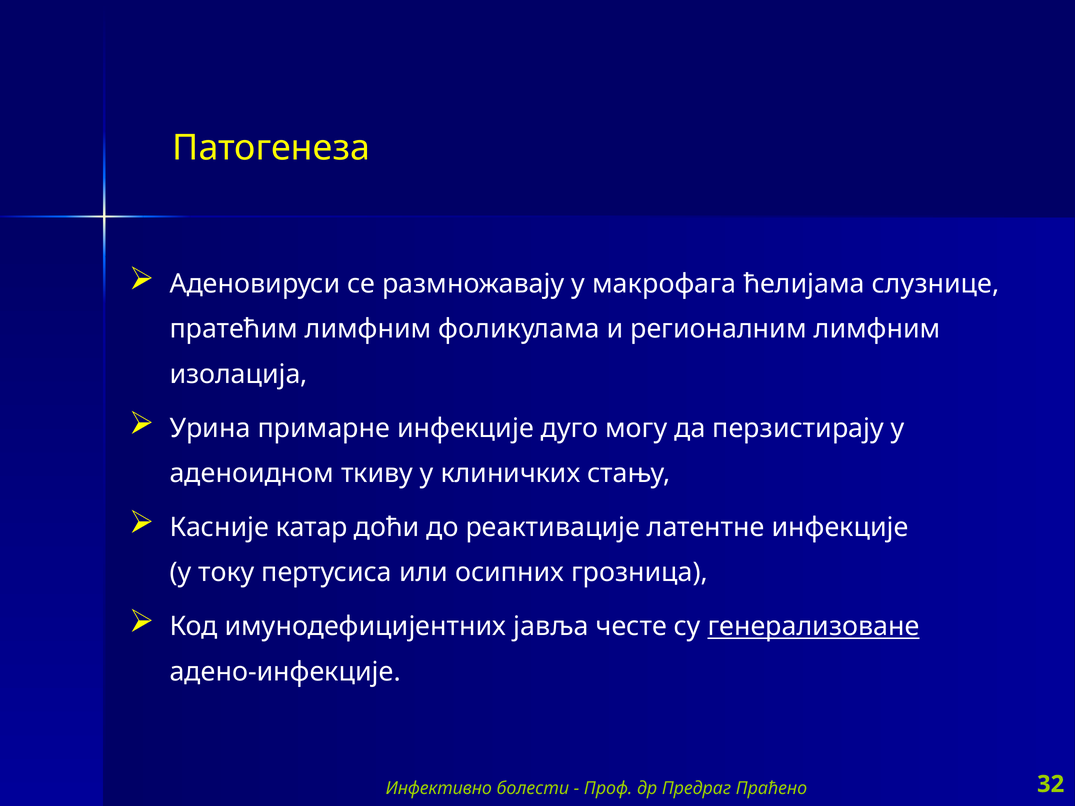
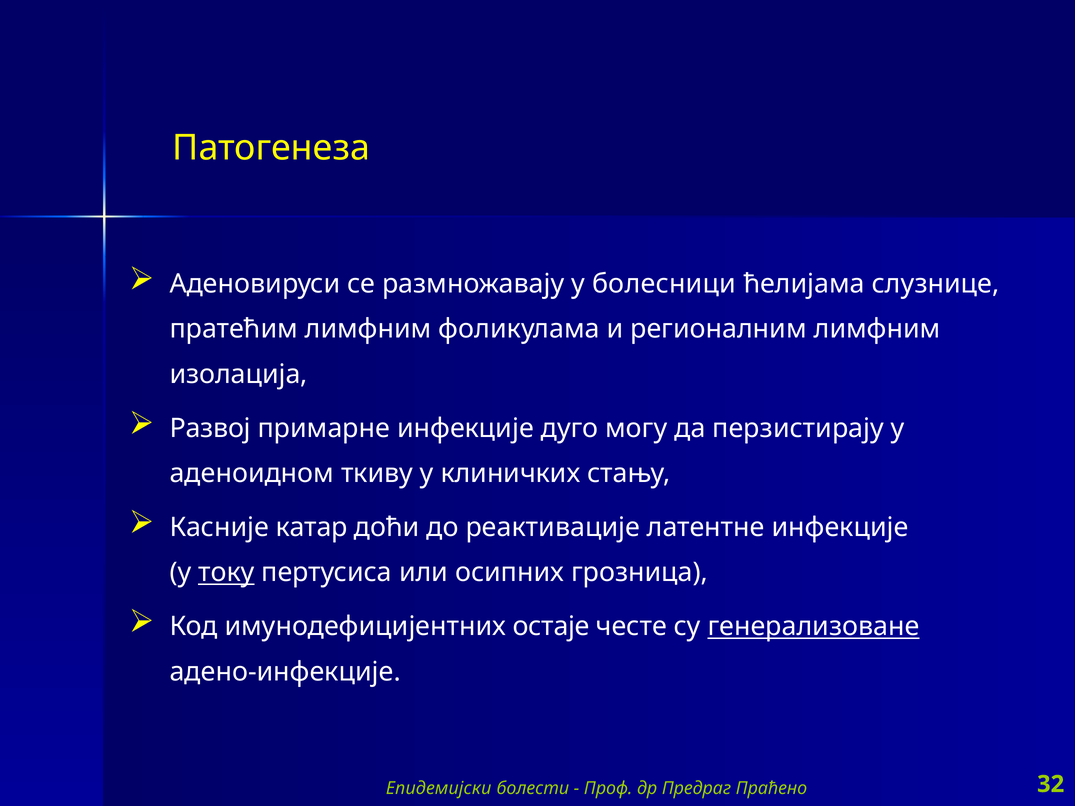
макрофага: макрофага -> болесници (664, 284)
Урина: Урина -> Развој (210, 428)
току underline: none -> present (226, 573)
јавља: јавља -> остаје (551, 627)
Инфективно: Инфективно -> Епидемијски (439, 788)
